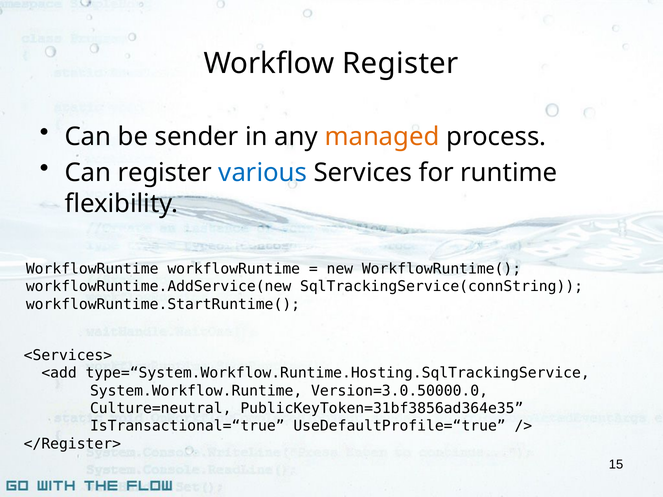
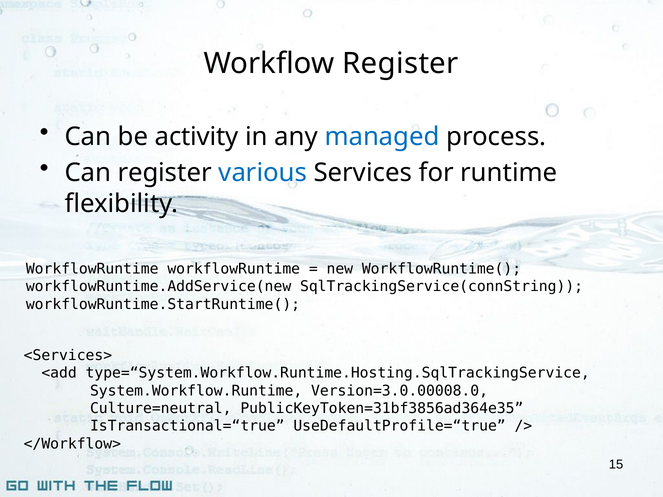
sender: sender -> activity (197, 137)
managed colour: orange -> blue (382, 137)
Version=3.0.50000.0: Version=3.0.50000.0 -> Version=3.0.00008.0 (400, 391)
</Register>: </Register> -> </Workflow> (72, 444)
